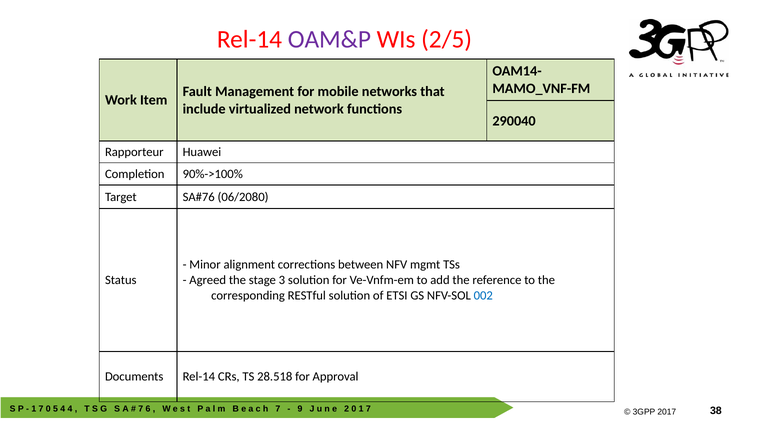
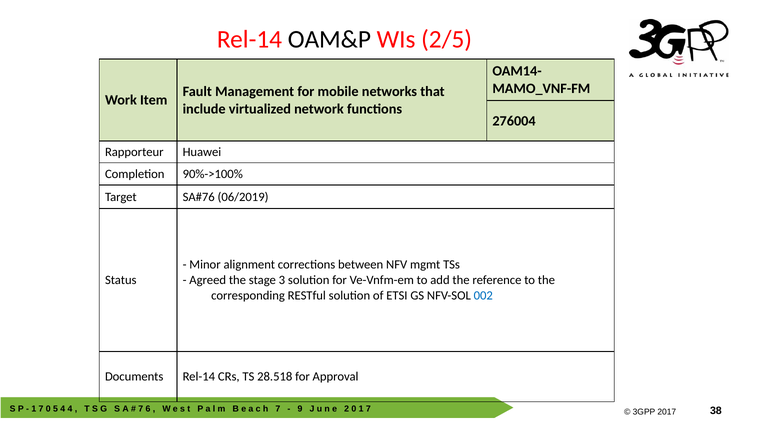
OAM&P colour: purple -> black (329, 39)
290040: 290040 -> 276004 (514, 121)
06/2080: 06/2080 -> 06/2019 (243, 197)
